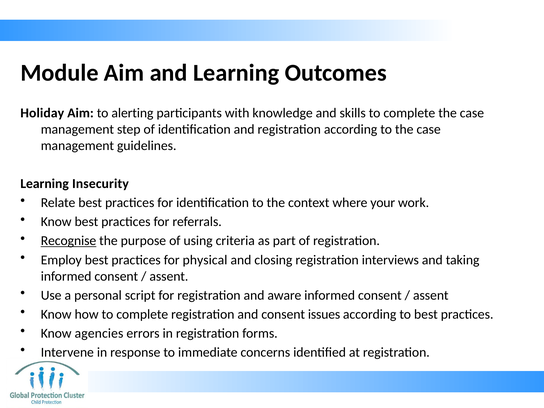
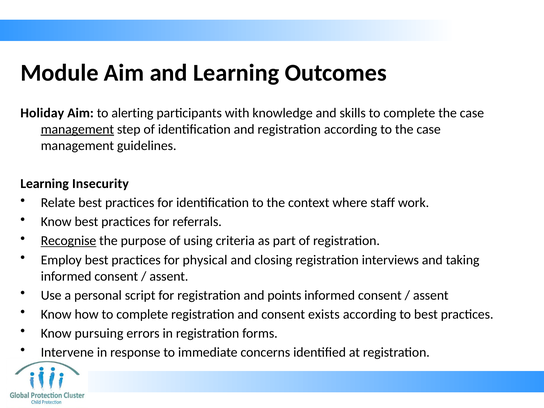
management underline: none -> present (77, 129)
your: your -> staff (383, 203)
aware: aware -> points (284, 295)
issues: issues -> exists (324, 314)
agencies: agencies -> pursuing (99, 333)
